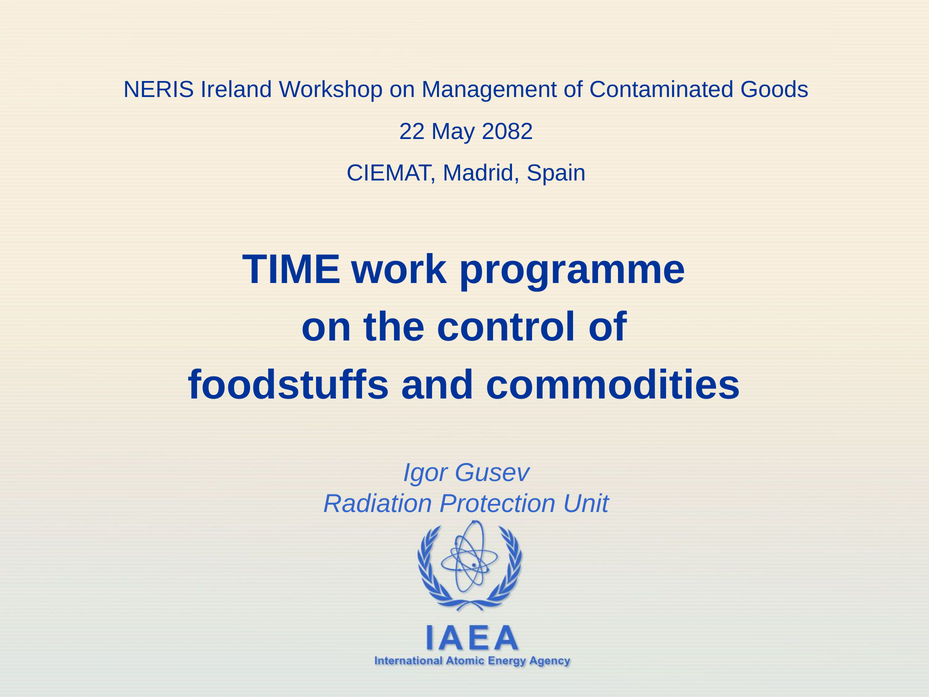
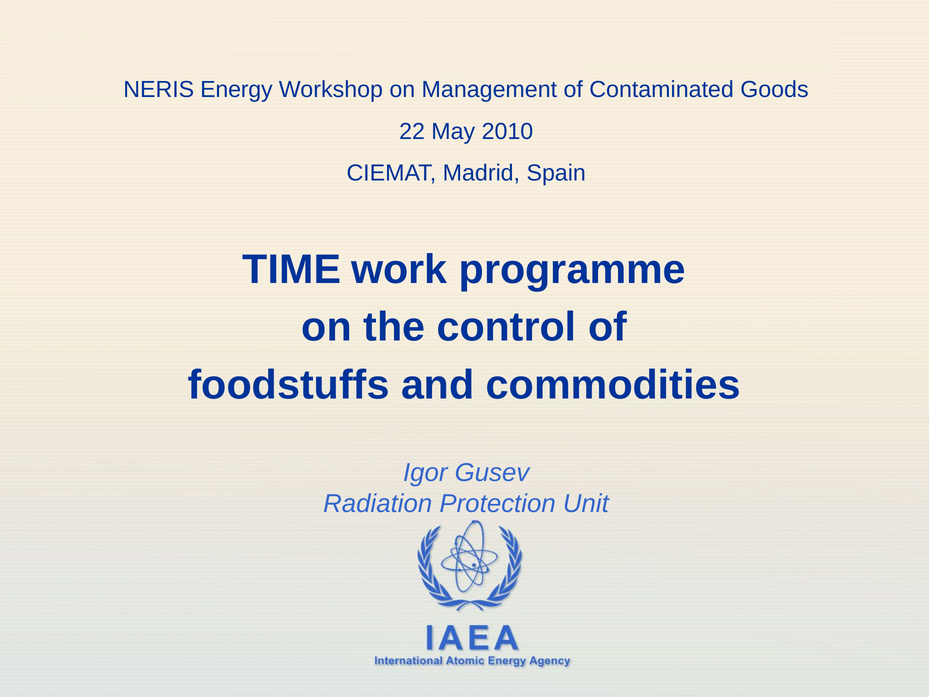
NERIS Ireland: Ireland -> Energy (236, 90)
2082: 2082 -> 2010 (507, 131)
